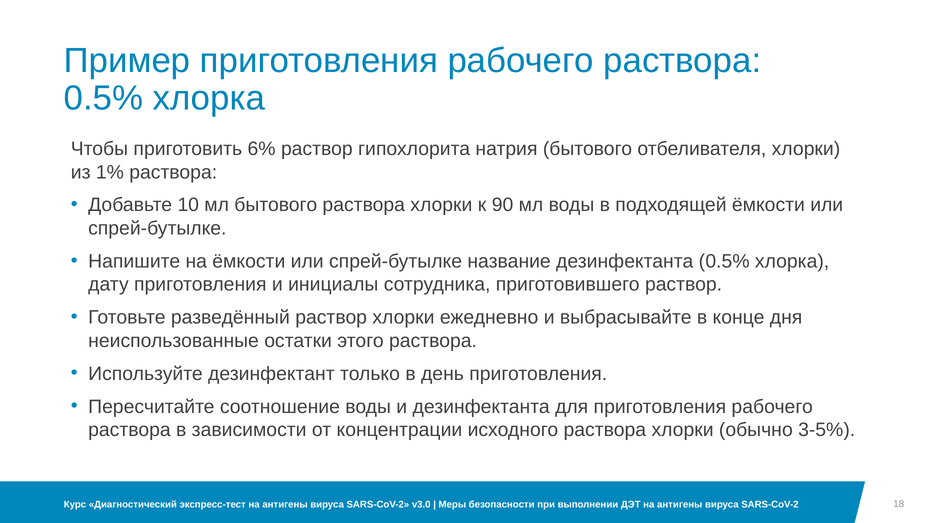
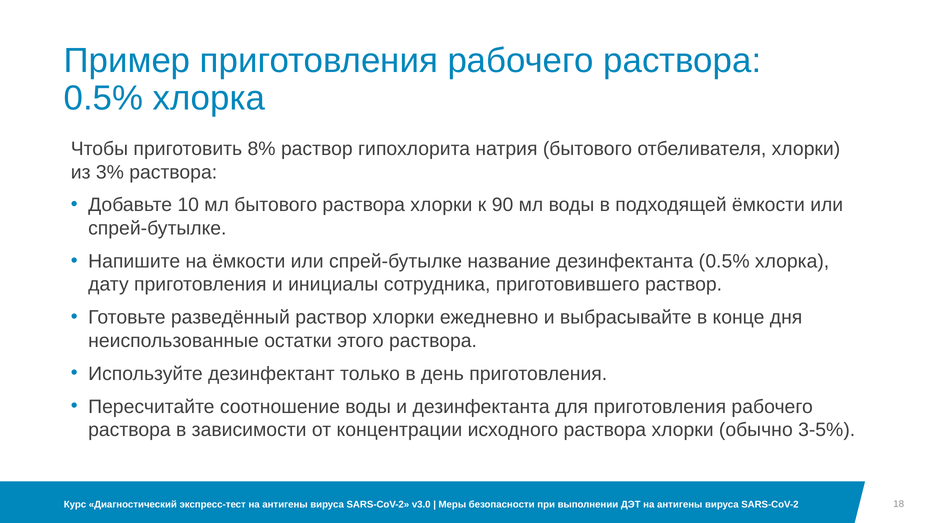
6%: 6% -> 8% (262, 149)
1%: 1% -> 3% (110, 172)
